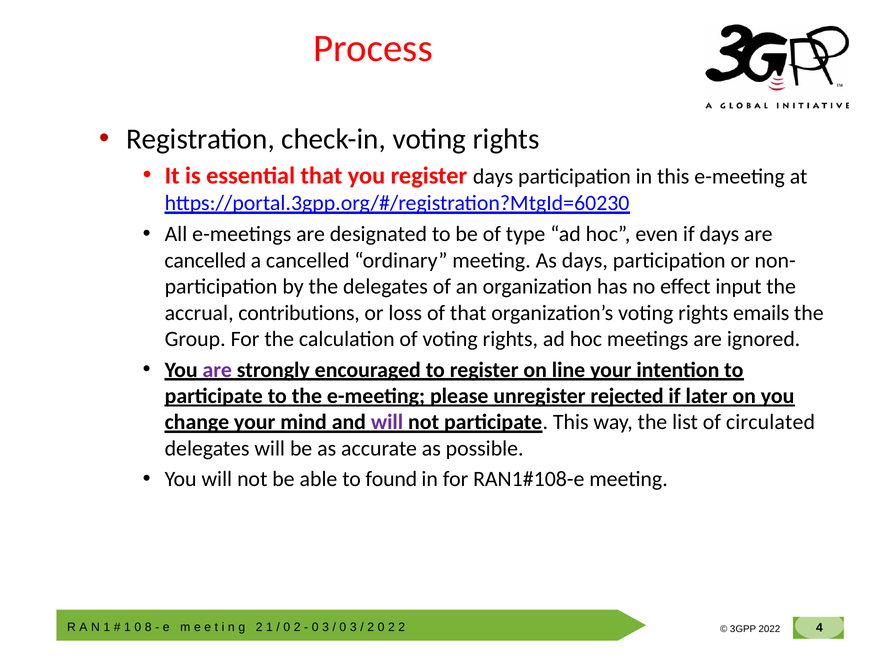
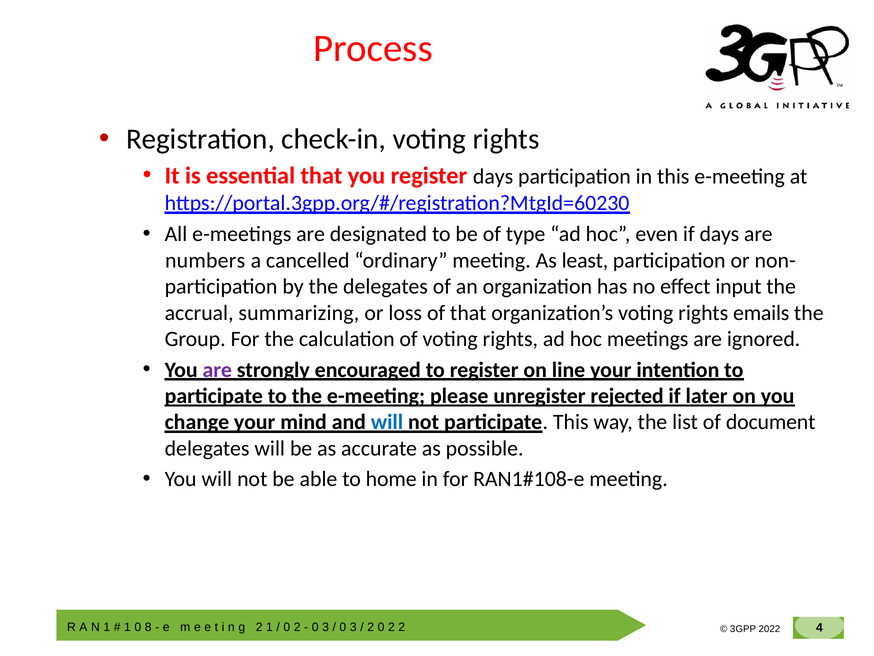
cancelled: cancelled -> numbers (205, 260)
As days: days -> least (585, 260)
contributions: contributions -> summarizing (299, 313)
will colour: purple -> blue (387, 422)
circulated: circulated -> document (771, 422)
found: found -> home (391, 479)
